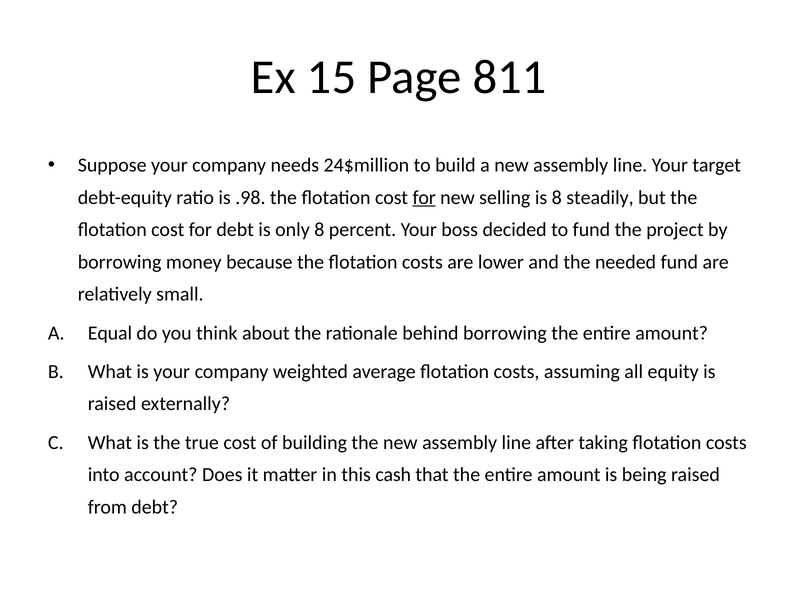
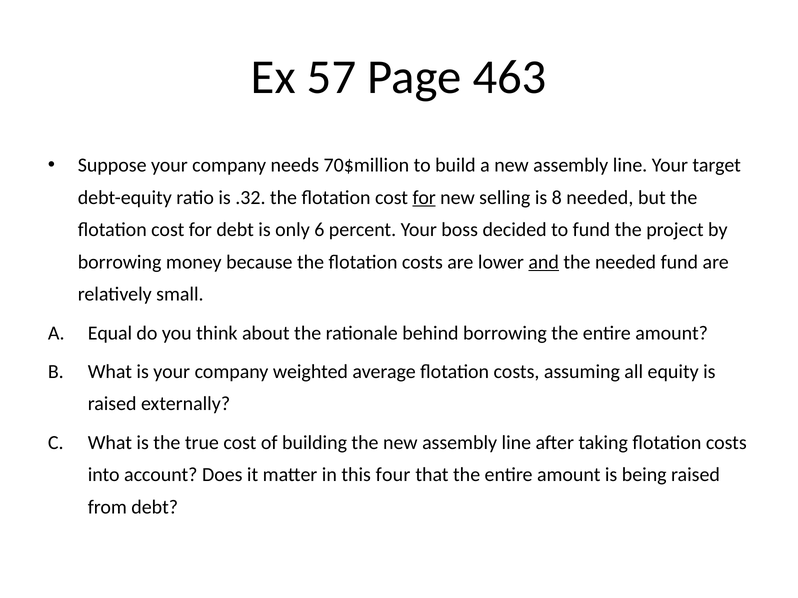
15: 15 -> 57 (332, 77)
811: 811 -> 463 (510, 77)
24$million: 24$million -> 70$million (366, 165)
.98: .98 -> .32 (250, 198)
8 steadily: steadily -> needed (600, 198)
only 8: 8 -> 6 (319, 230)
and underline: none -> present (544, 262)
cash: cash -> four (393, 475)
